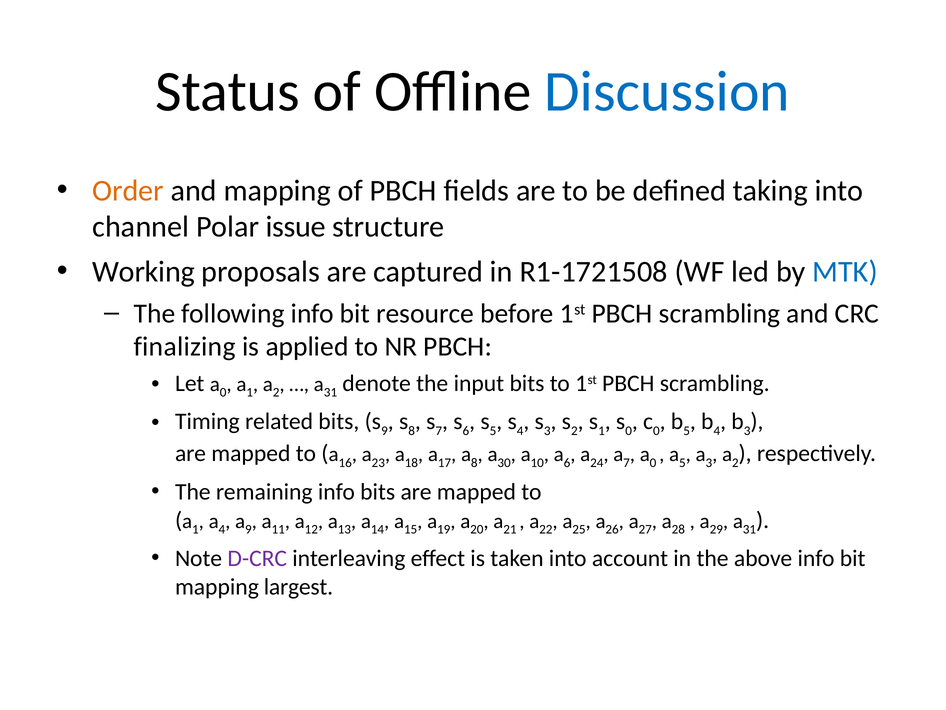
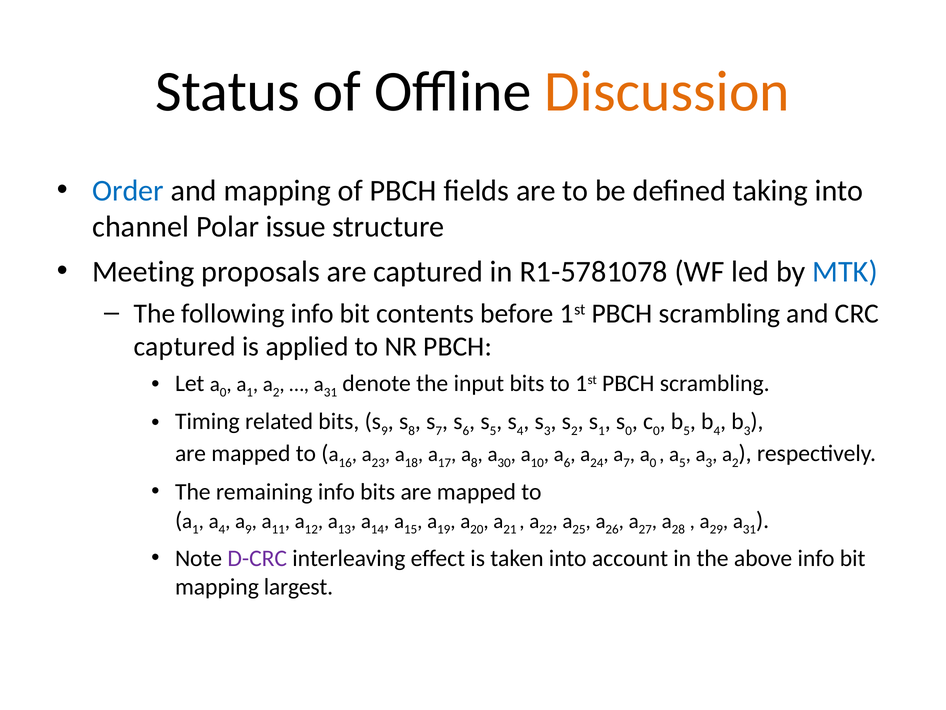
Discussion colour: blue -> orange (667, 92)
Order colour: orange -> blue (128, 191)
Working: Working -> Meeting (143, 271)
R1-1721508: R1-1721508 -> R1-5781078 (594, 271)
resource: resource -> contents (425, 313)
finalizing: finalizing -> captured (185, 346)
